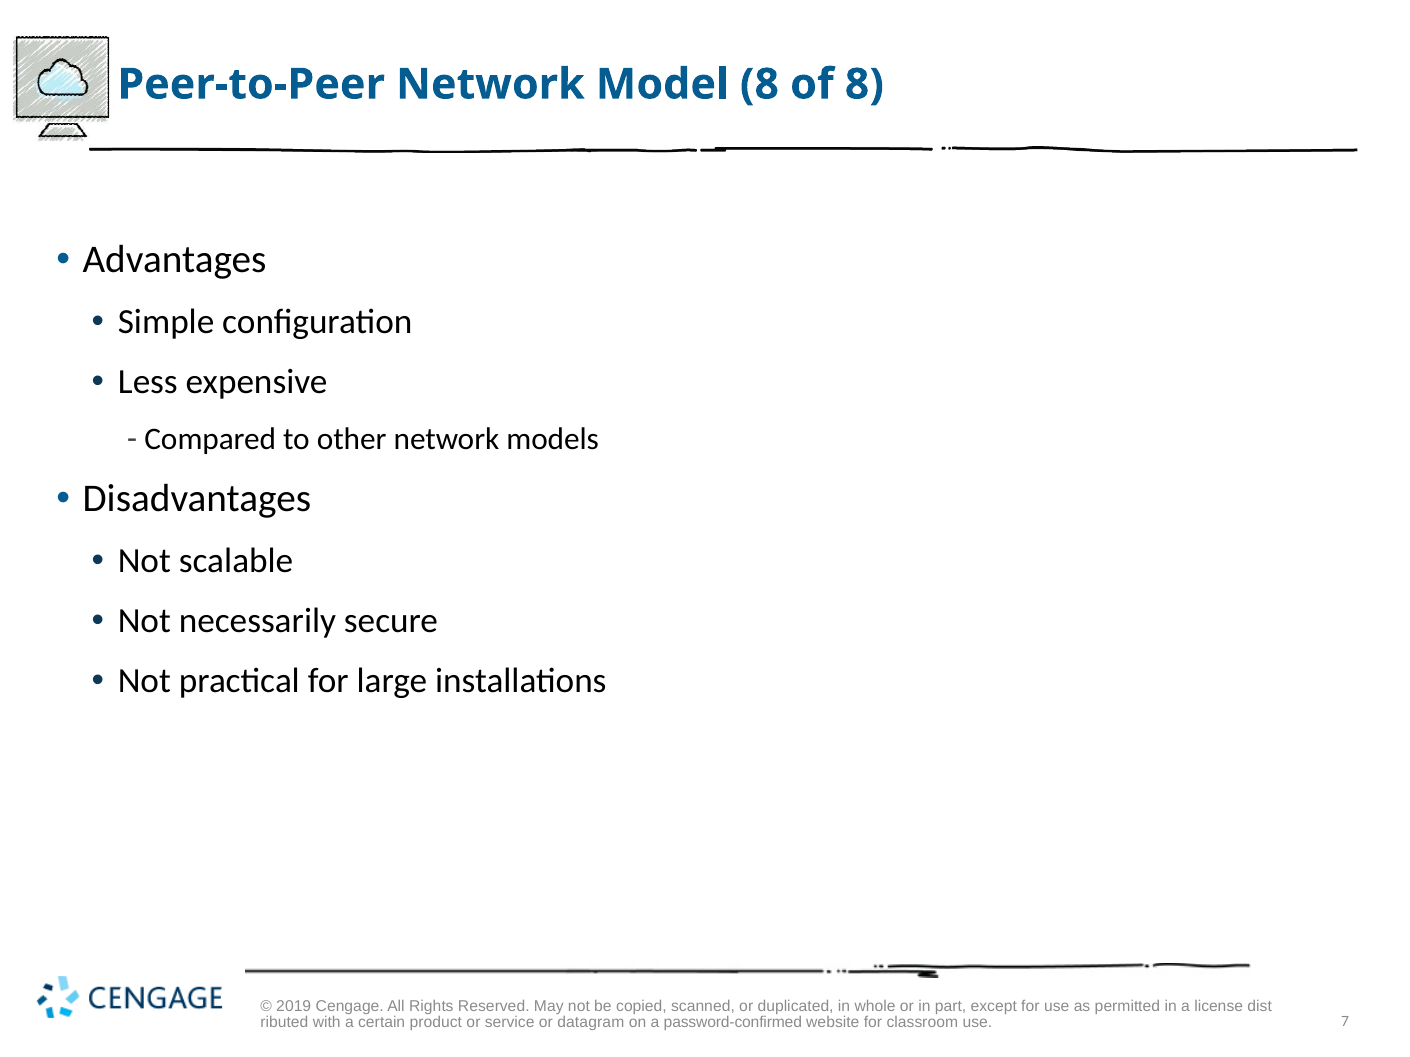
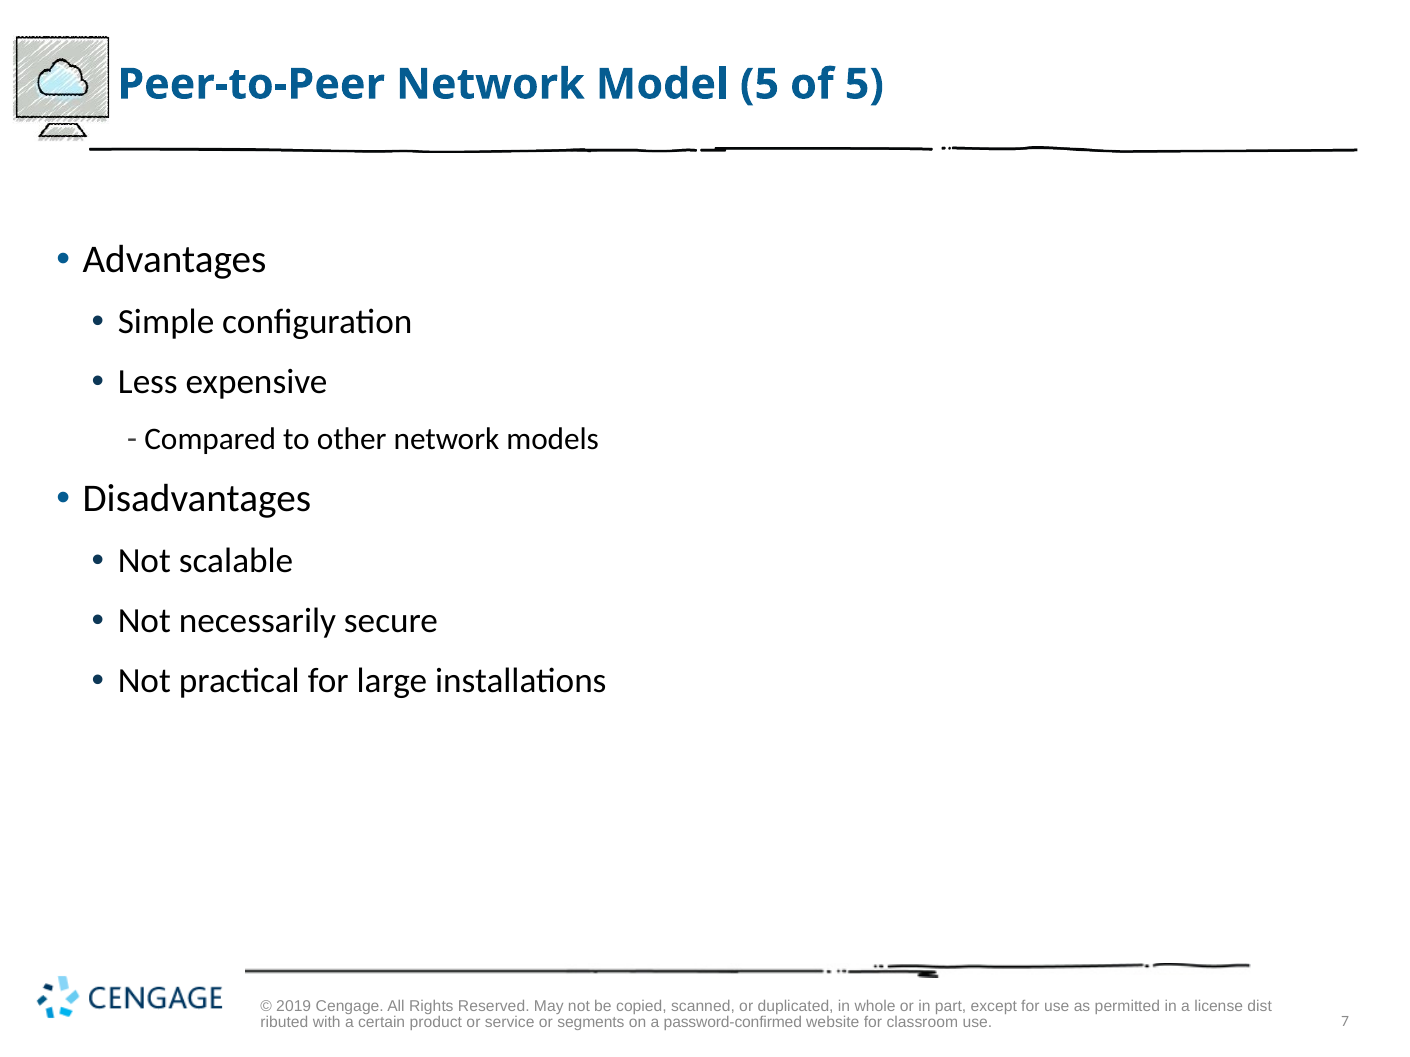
Model 8: 8 -> 5 (759, 84)
of 8: 8 -> 5 (864, 84)
datagram: datagram -> segments (591, 1023)
